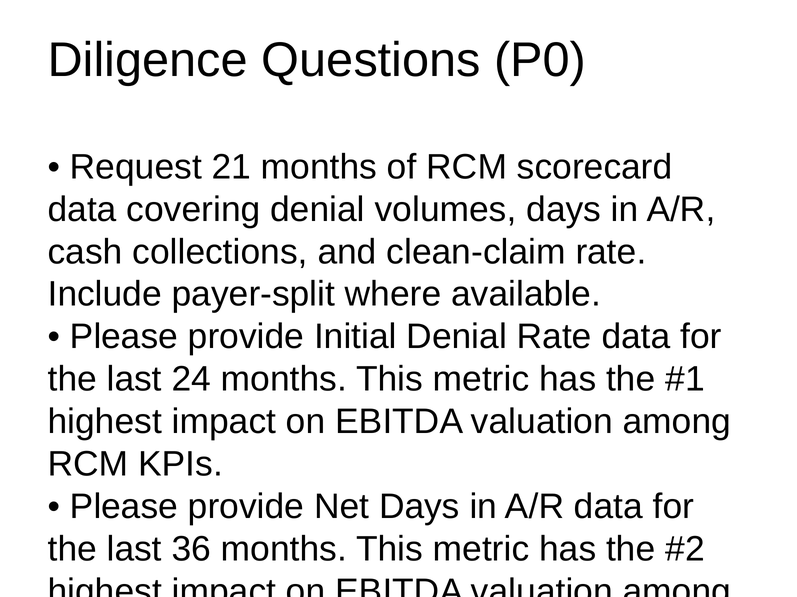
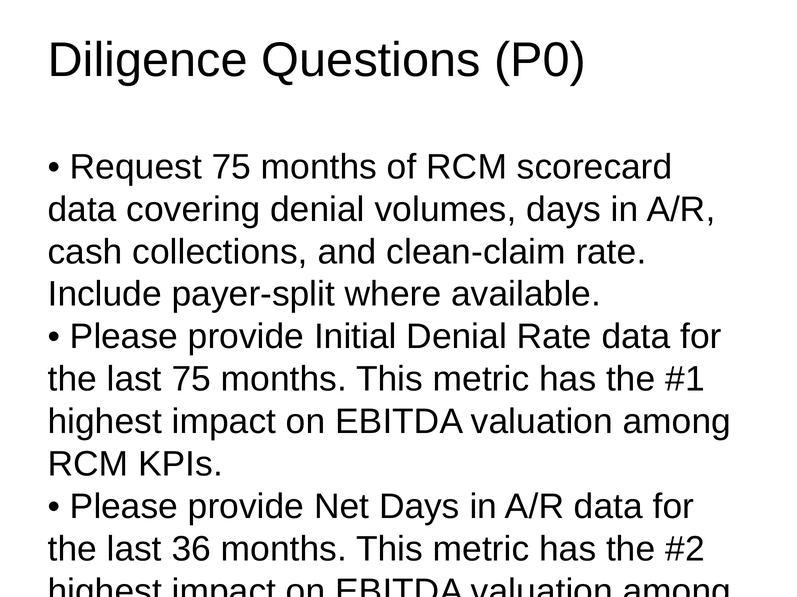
Request 21: 21 -> 75 (231, 167)
last 24: 24 -> 75 (191, 380)
